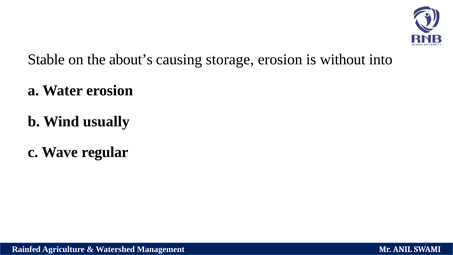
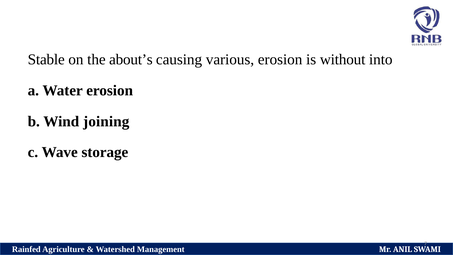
storage: storage -> various (230, 59)
usually: usually -> joining (106, 121)
regular: regular -> storage (105, 152)
